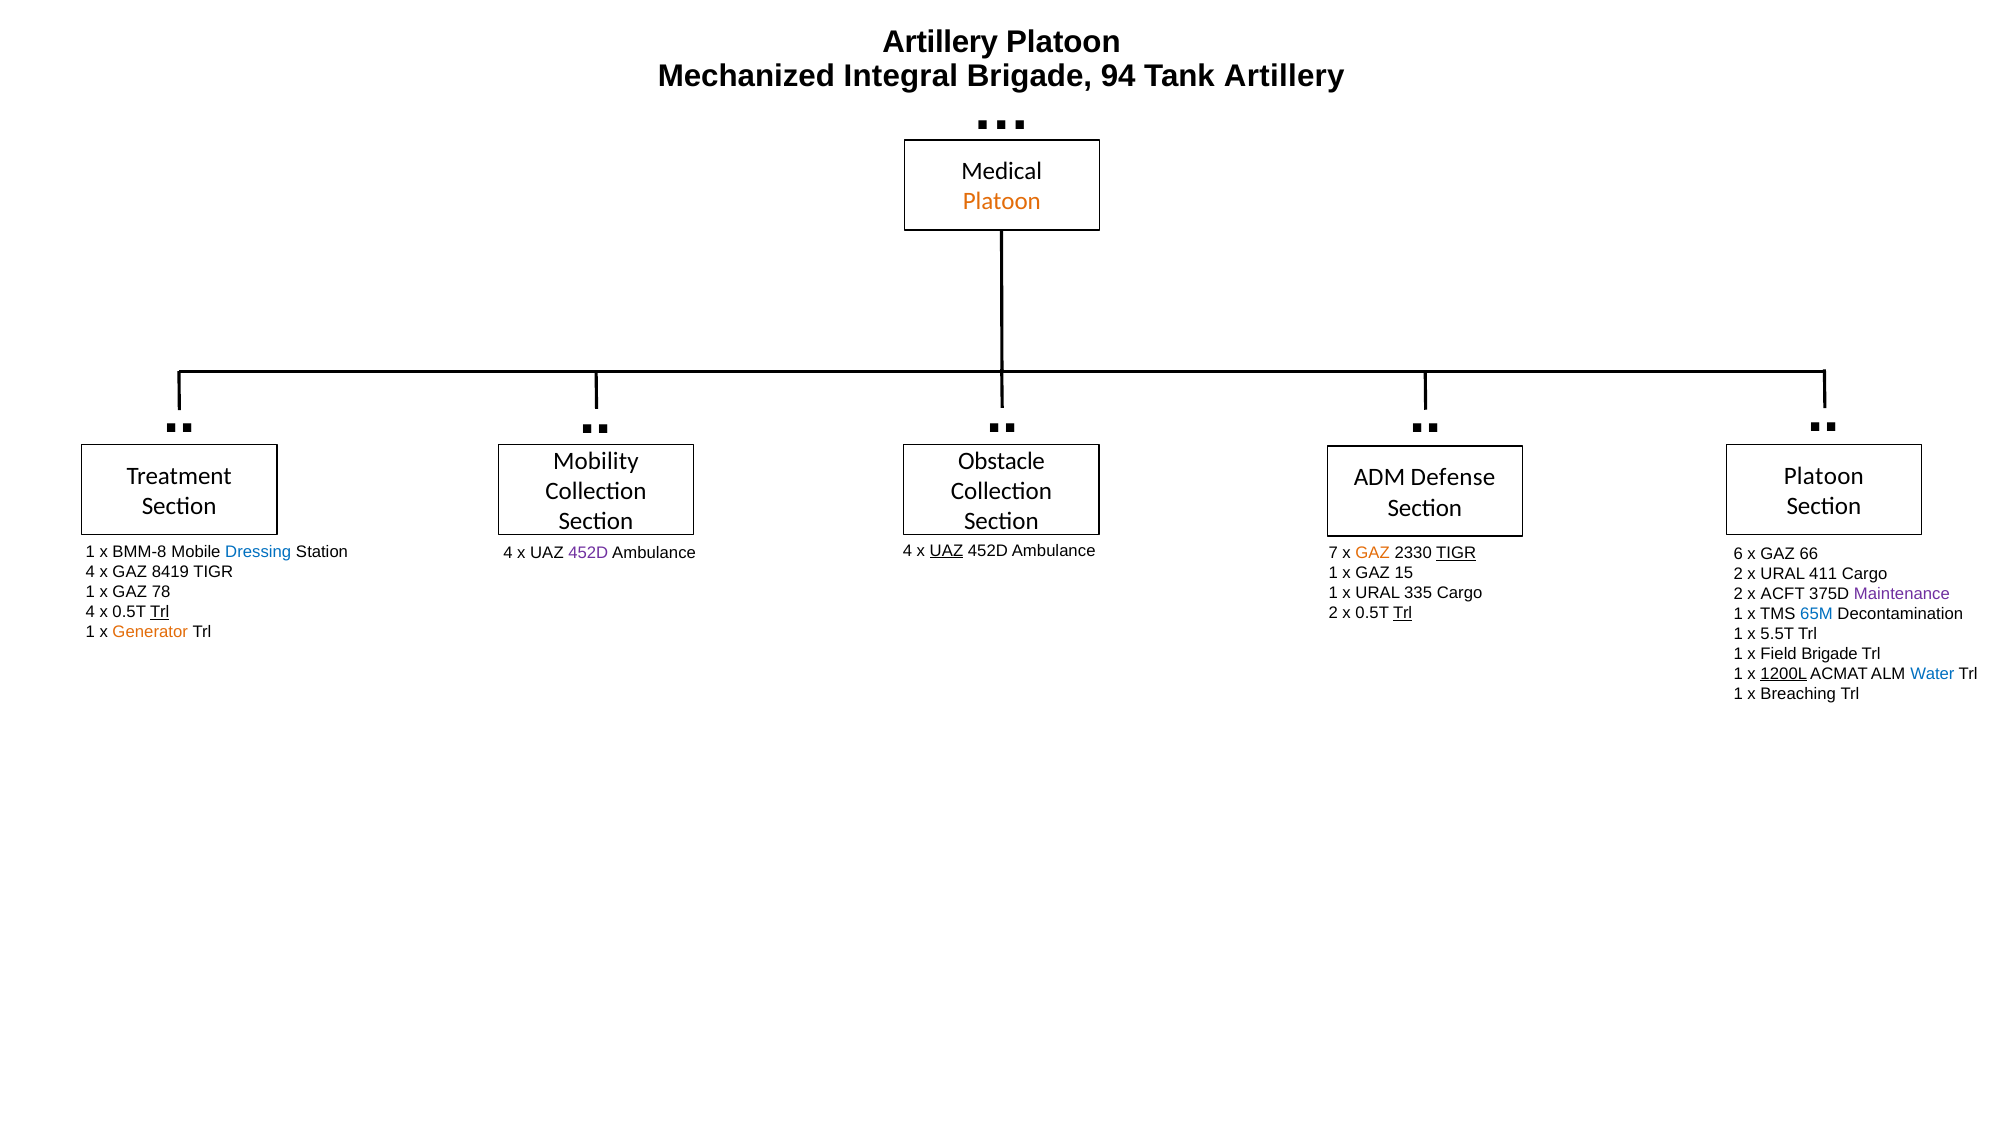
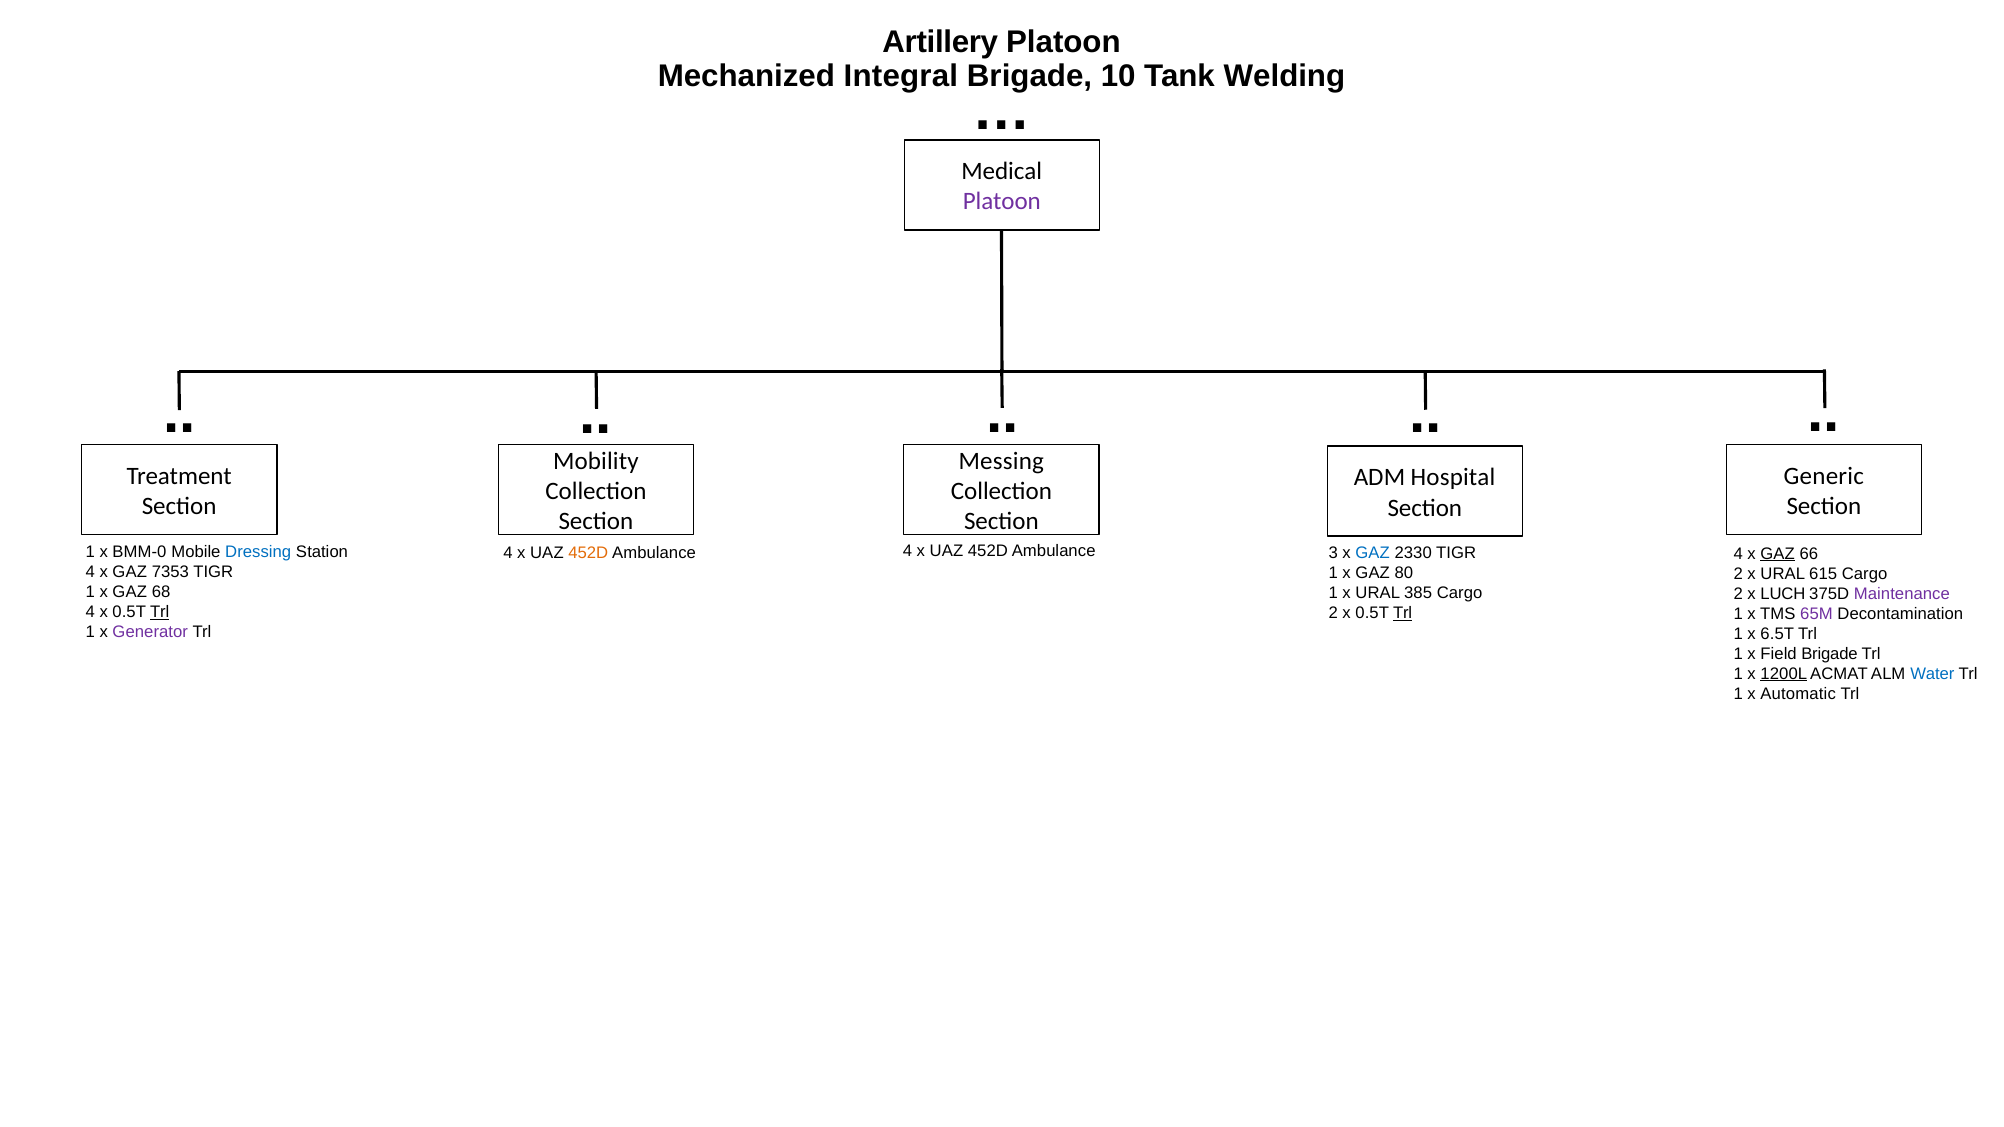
94: 94 -> 10 (1118, 76)
Tank Artillery: Artillery -> Welding (1284, 76)
Platoon colour: orange -> purple (1002, 202)
Obstacle: Obstacle -> Messing (1001, 461)
Platoon: Platoon -> Generic (1824, 476)
Defense: Defense -> Hospital (1453, 478)
UAZ underline: present -> none (947, 551)
7: 7 -> 3 (1333, 553)
GAZ colour: orange -> blue (1373, 553)
TIGR underline: present -> none (1456, 553)
BMM-8: BMM-8 -> BMM-0 (139, 552)
452D colour: purple -> orange (588, 553)
Ambulance 6: 6 -> 4 (1738, 554)
GAZ underline: none -> present (1778, 554)
8419: 8419 -> 7353 (170, 572)
15: 15 -> 80 (1404, 573)
411: 411 -> 615 (1823, 574)
78: 78 -> 68 (161, 592)
335: 335 -> 385 (1418, 593)
ACFT: ACFT -> LUCH (1783, 594)
65M colour: blue -> purple (1816, 614)
Generator colour: orange -> purple (150, 632)
5.5T: 5.5T -> 6.5T (1777, 634)
Breaching: Breaching -> Automatic (1798, 694)
